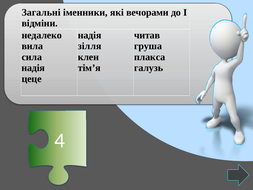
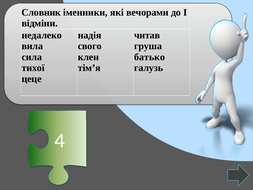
Загальні: Загальні -> Словник (41, 12)
зілля: зілля -> свого (90, 46)
плакса: плакса -> батько (150, 57)
надія: надія -> тихої (33, 68)
